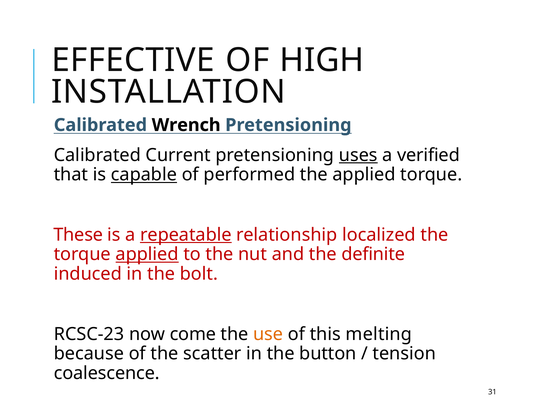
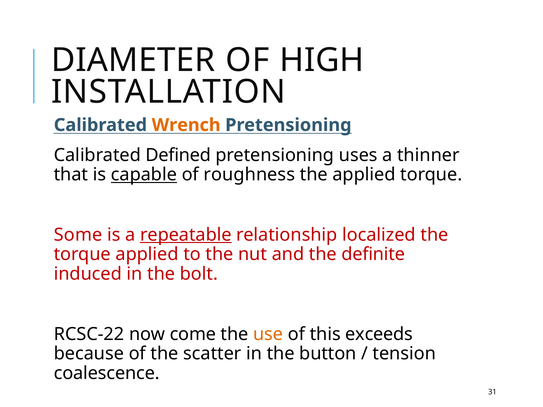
EFFECTIVE: EFFECTIVE -> DIAMETER (133, 60)
Wrench colour: black -> orange (186, 125)
Current: Current -> Defined (178, 155)
uses underline: present -> none (358, 155)
verified: verified -> thinner (428, 155)
performed: performed -> roughness (249, 175)
These: These -> Some (78, 235)
applied underline: present -> none (147, 255)
RCSC-23: RCSC-23 -> RCSC-22 (89, 334)
melting: melting -> exceeds (379, 334)
